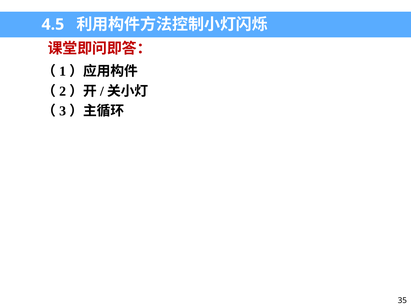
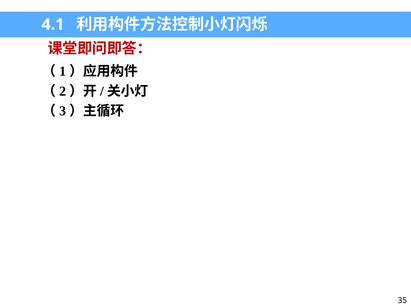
4.5: 4.5 -> 4.1 (53, 24)
